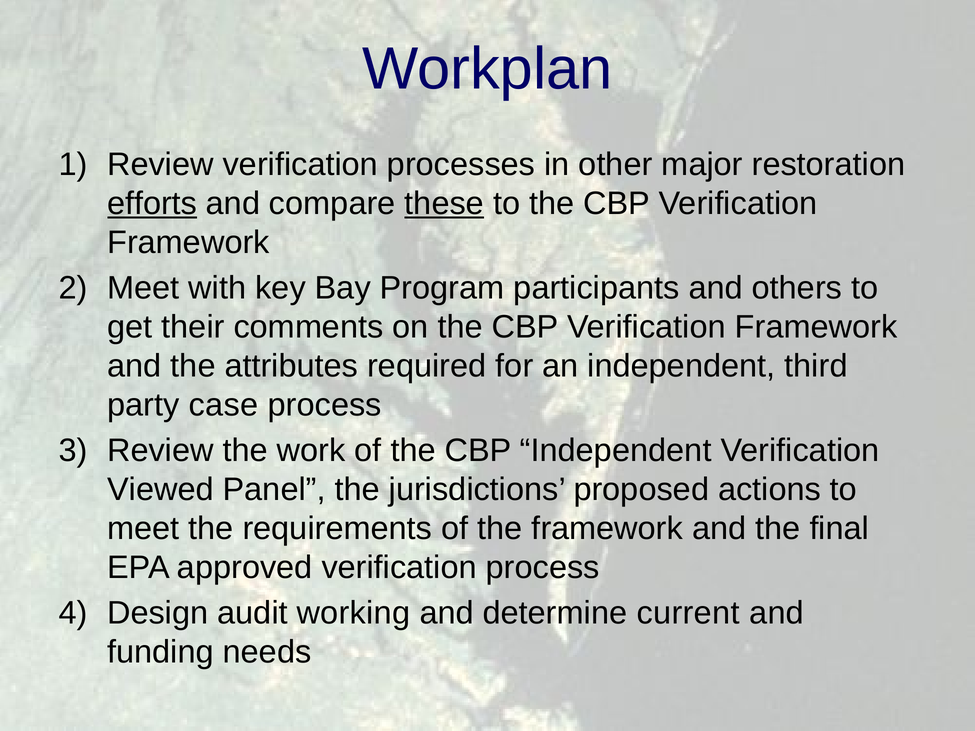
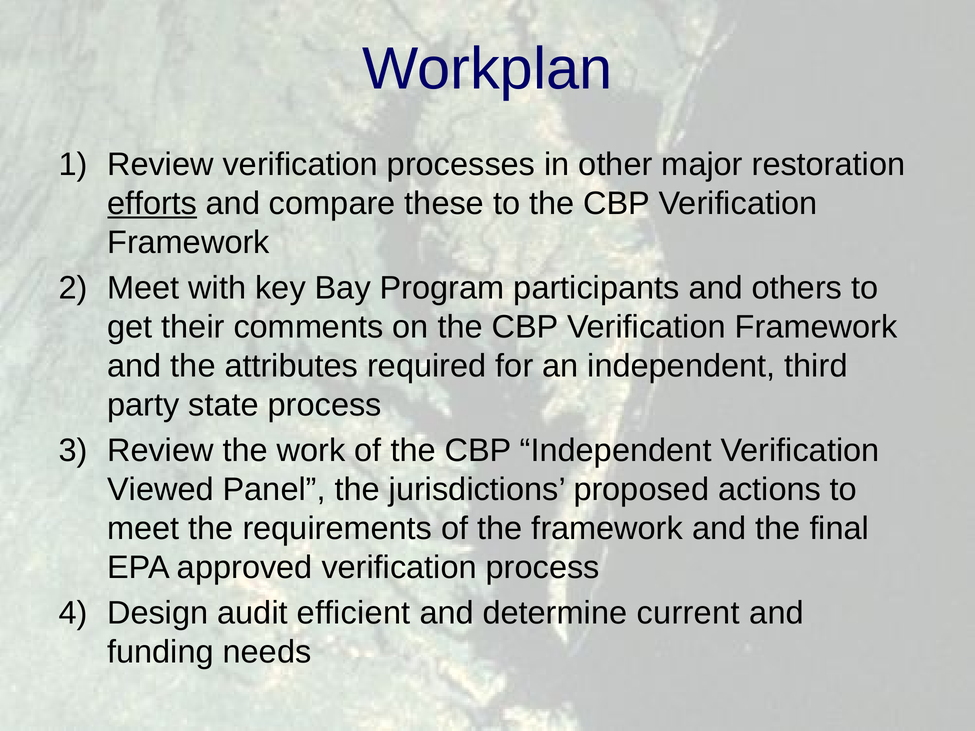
these underline: present -> none (444, 204)
case: case -> state (224, 405)
working: working -> efficient (354, 613)
